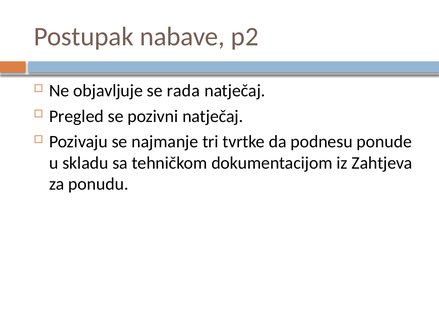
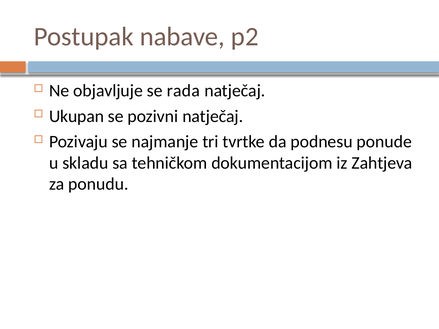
Pregled: Pregled -> Ukupan (77, 116)
